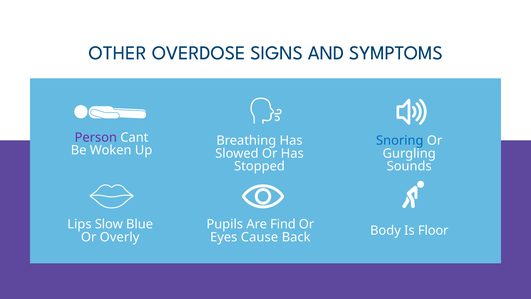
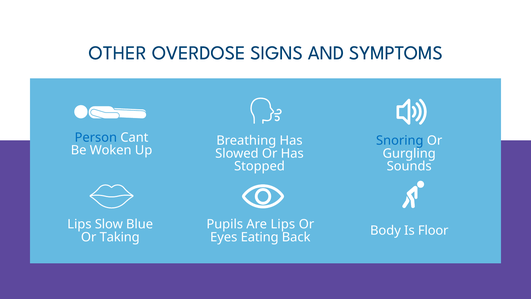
Person colour: purple -> blue (96, 137)
Are Find: Find -> Lips (283, 224)
Overly: Overly -> Taking (120, 237)
Cause: Cause -> Eating (260, 237)
